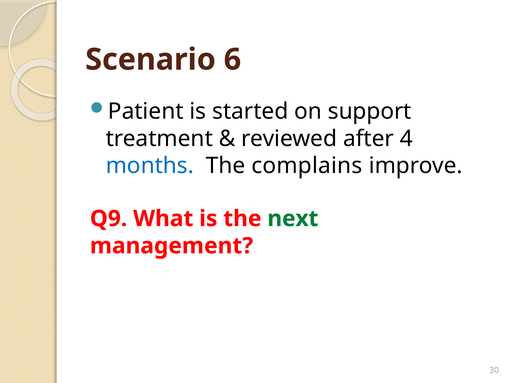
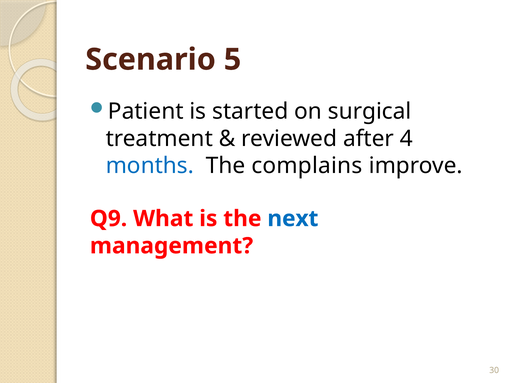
6: 6 -> 5 (232, 60)
support: support -> surgical (370, 111)
next colour: green -> blue (293, 219)
